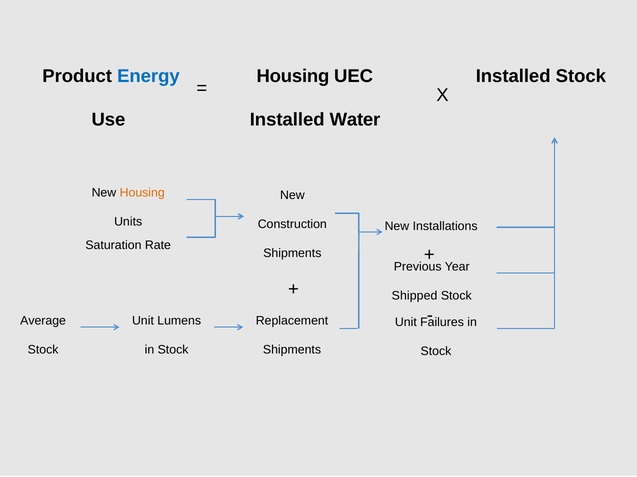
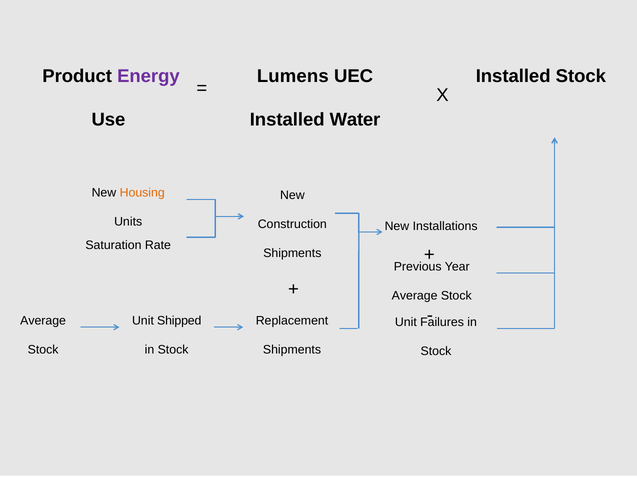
Energy colour: blue -> purple (148, 76)
Housing: Housing -> Lumens (293, 76)
Shipped: Shipped -> Average (415, 296)
Lumens: Lumens -> Shipped (179, 321)
